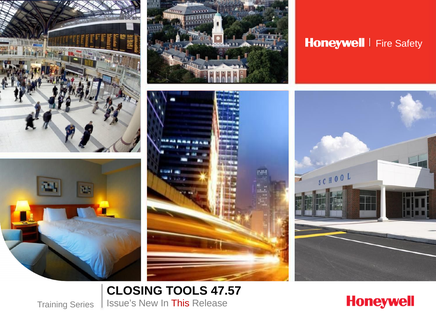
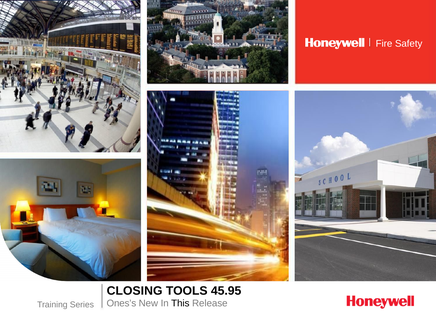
47.57: 47.57 -> 45.95 (226, 291)
Issue’s: Issue’s -> Ones’s (121, 303)
This colour: red -> black (180, 303)
